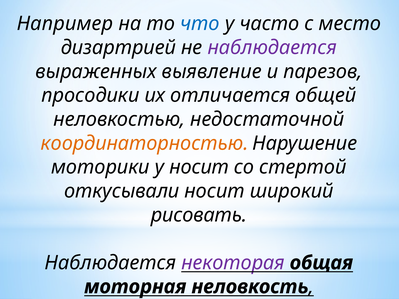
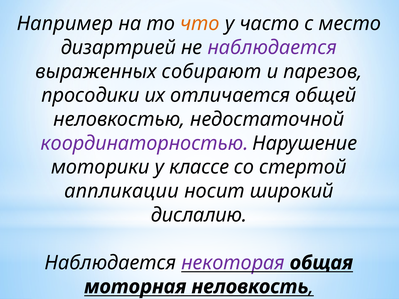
что colour: blue -> orange (200, 24)
выявление: выявление -> собирают (212, 71)
координаторностью colour: orange -> purple (145, 143)
у носит: носит -> классе (199, 167)
откусывали: откусывали -> аппликации (122, 191)
рисовать: рисовать -> дислалию (199, 215)
